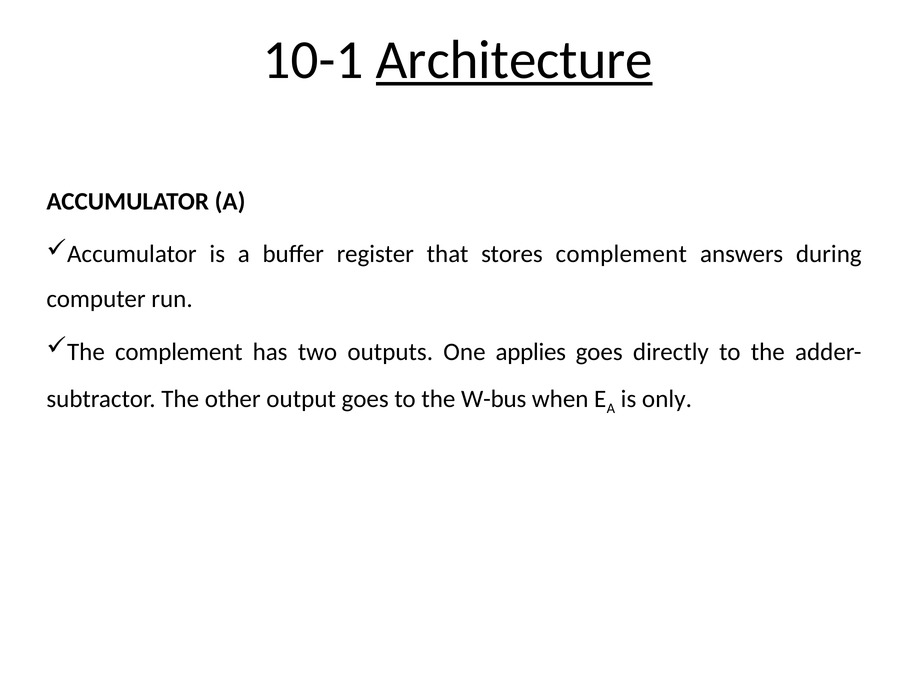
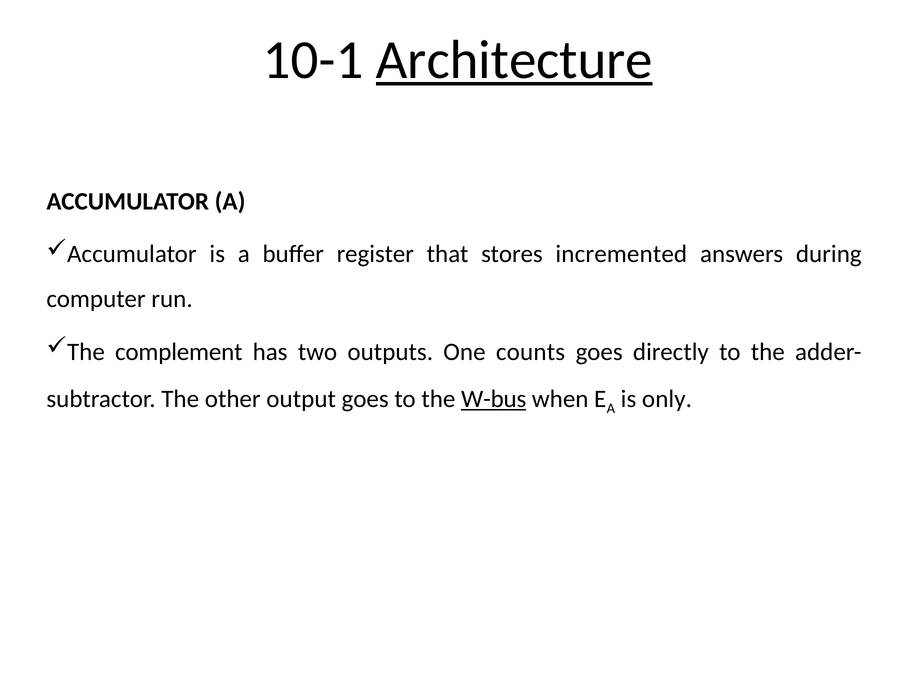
stores complement: complement -> incremented (621, 254)
applies: applies -> counts (531, 352)
W-bus underline: none -> present (494, 399)
